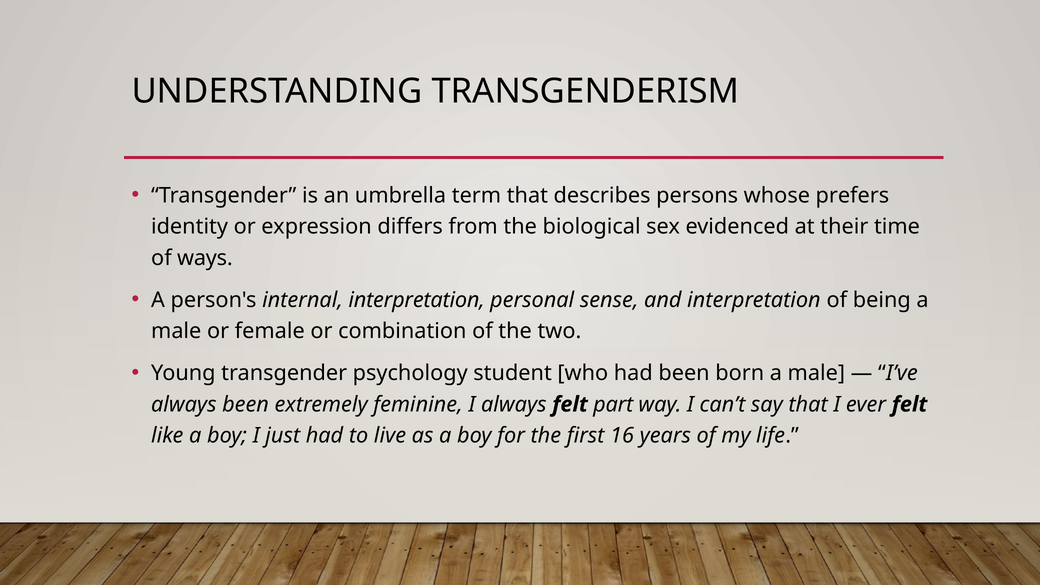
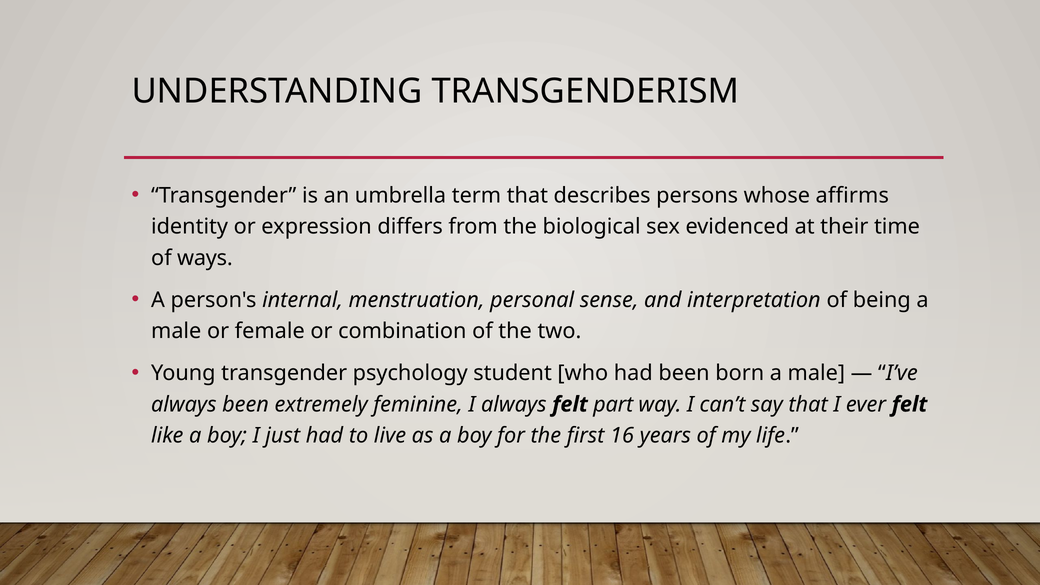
prefers: prefers -> affirms (852, 196)
internal interpretation: interpretation -> menstruation (416, 300)
